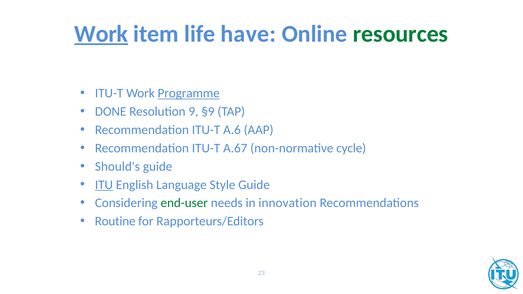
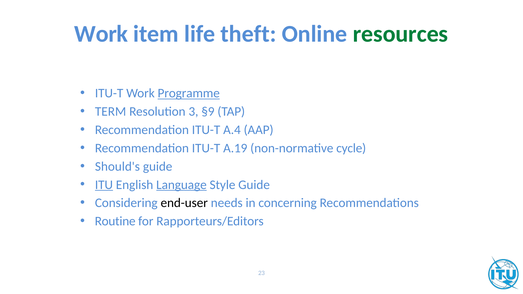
Work underline: present -> none (101, 34)
have: have -> theft (248, 34)
DONE: DONE -> TERM (111, 112)
9: 9 -> 3 (193, 112)
A.6: A.6 -> A.4 (232, 130)
A.67: A.67 -> A.19 (235, 148)
Language underline: none -> present (181, 185)
end-user colour: green -> black (184, 203)
innovation: innovation -> concerning (288, 203)
